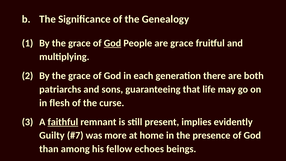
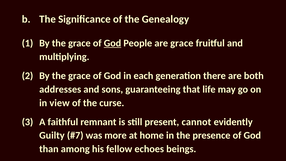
patriarchs: patriarchs -> addresses (60, 89)
flesh: flesh -> view (60, 103)
faithful underline: present -> none (63, 122)
implies: implies -> cannot (196, 122)
